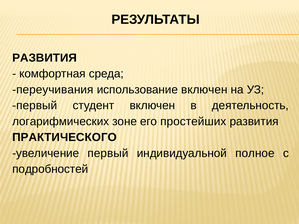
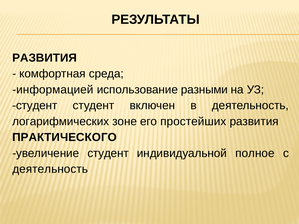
переучивания: переучивания -> информацией (53, 90)
использование включен: включен -> разными (204, 90)
первый: первый -> студент (35, 106)
увеличение первый: первый -> студент (108, 153)
подробностей: подробностей -> деятельность (50, 169)
